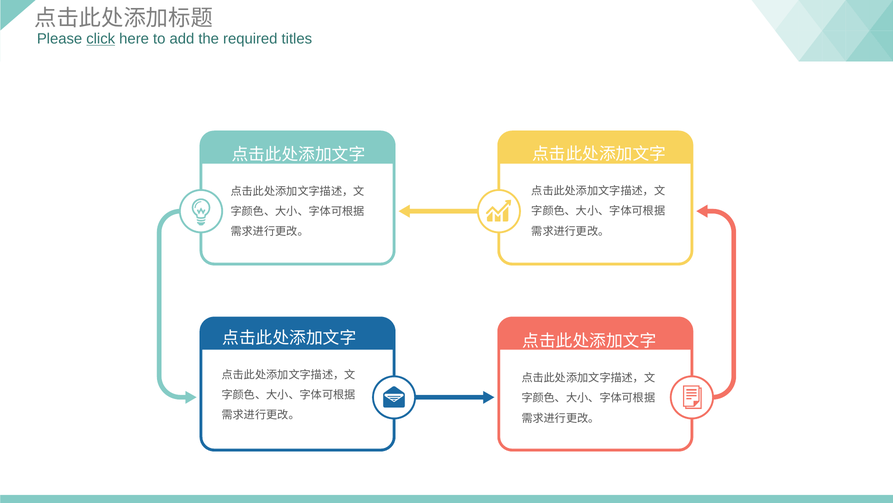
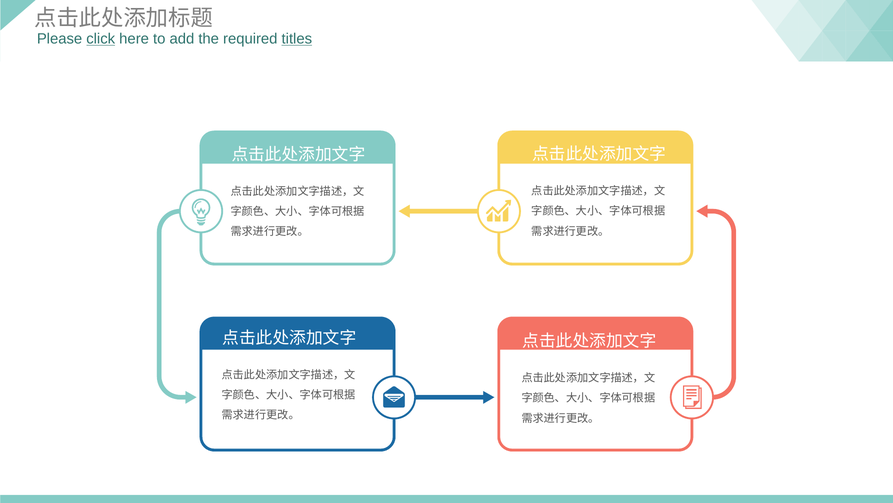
titles underline: none -> present (297, 39)
